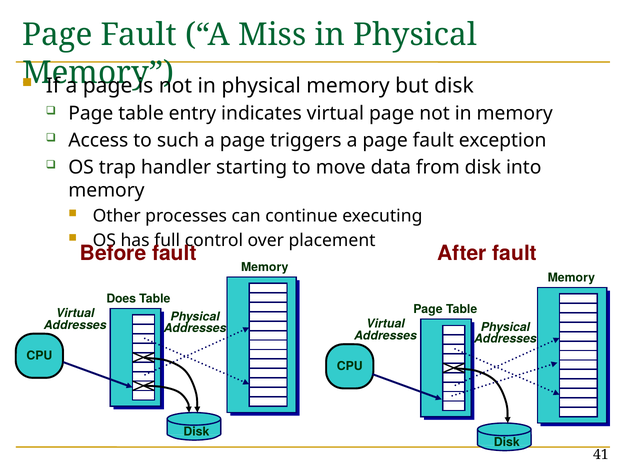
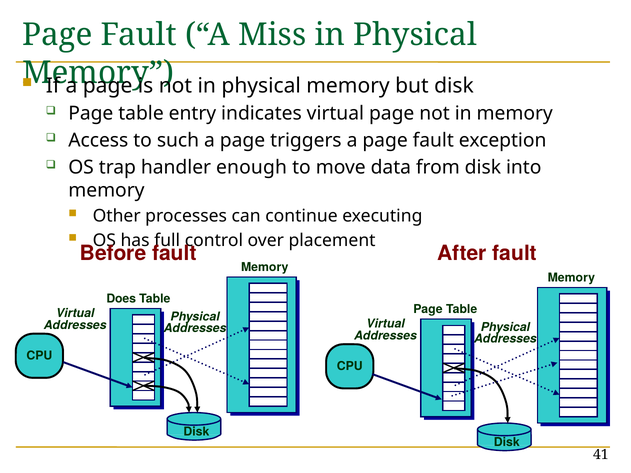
starting: starting -> enough (252, 167)
